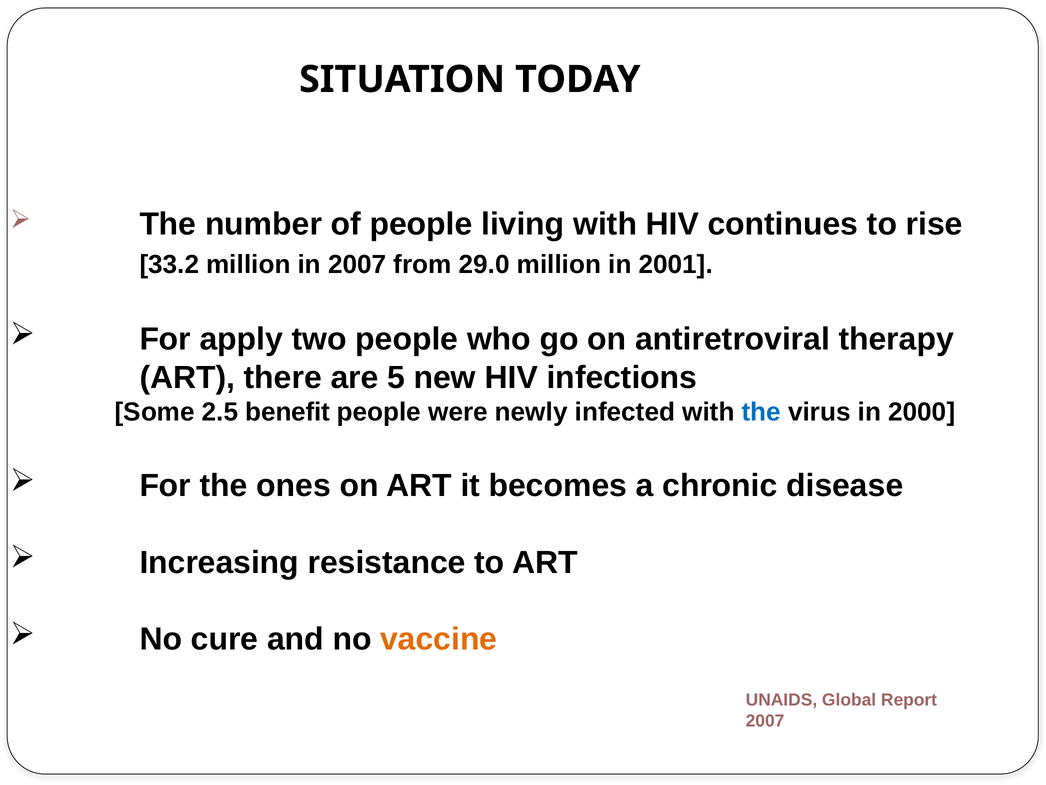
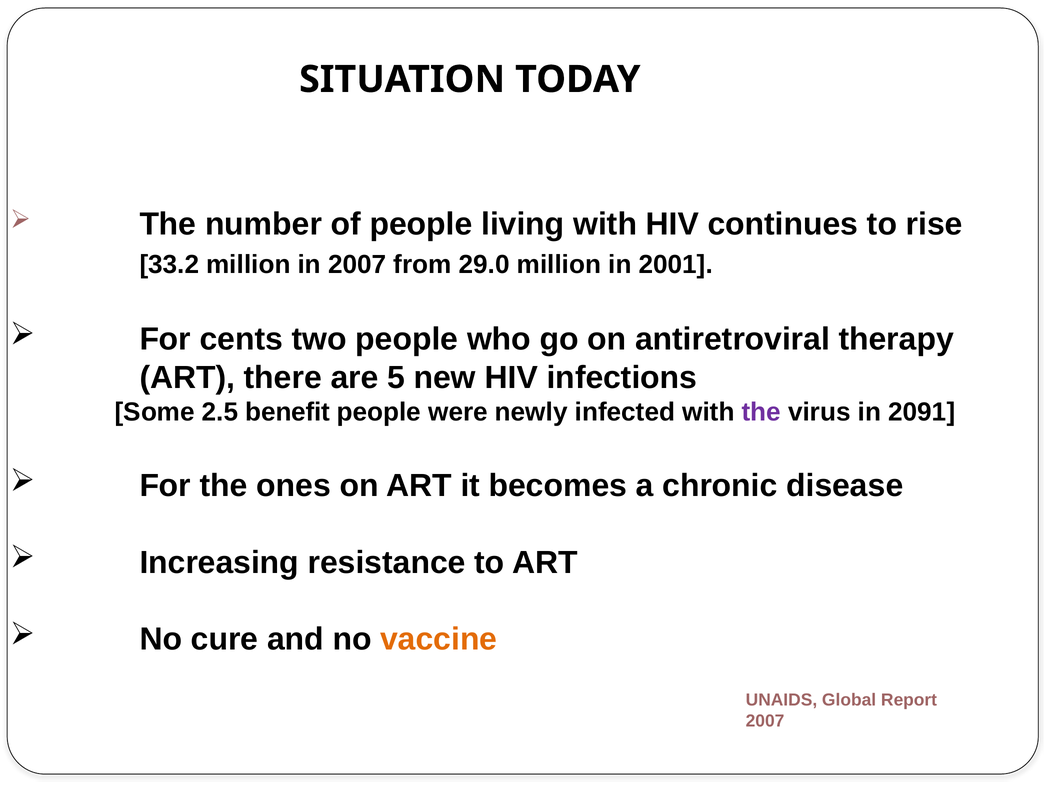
apply: apply -> cents (241, 339)
the colour: blue -> purple (761, 412)
2000: 2000 -> 2091 (922, 412)
